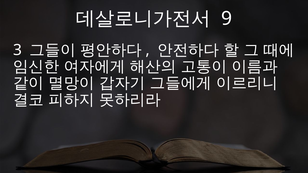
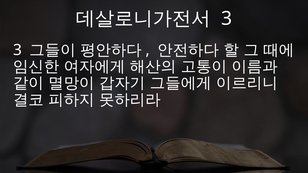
9: 9 -> 3 (227, 19)
